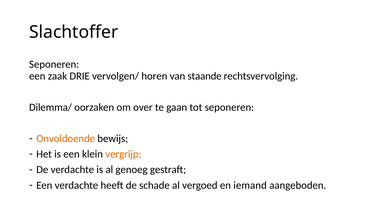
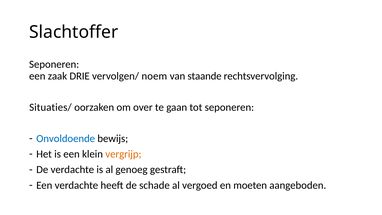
horen: horen -> noem (154, 76)
Dilemma/: Dilemma/ -> Situaties/ (50, 107)
Onvoldoende colour: orange -> blue (66, 138)
iemand: iemand -> moeten (250, 185)
